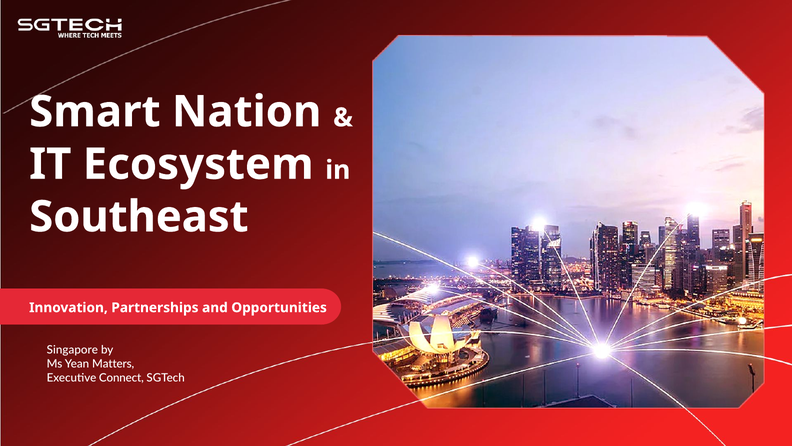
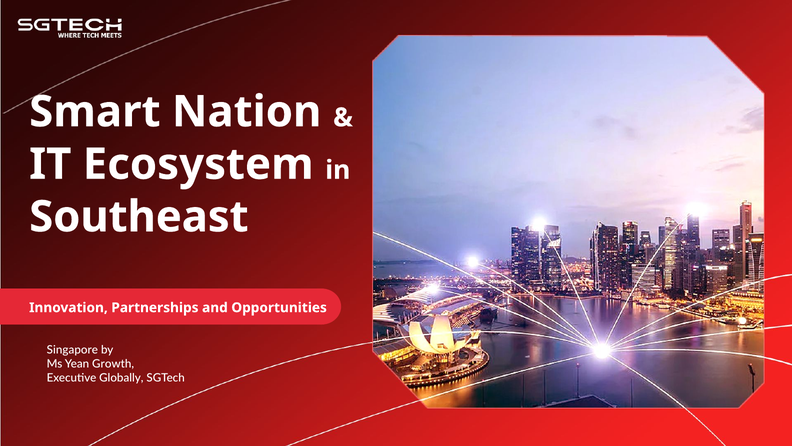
Matters: Matters -> Growth (113, 363)
Connect: Connect -> Globally (121, 377)
